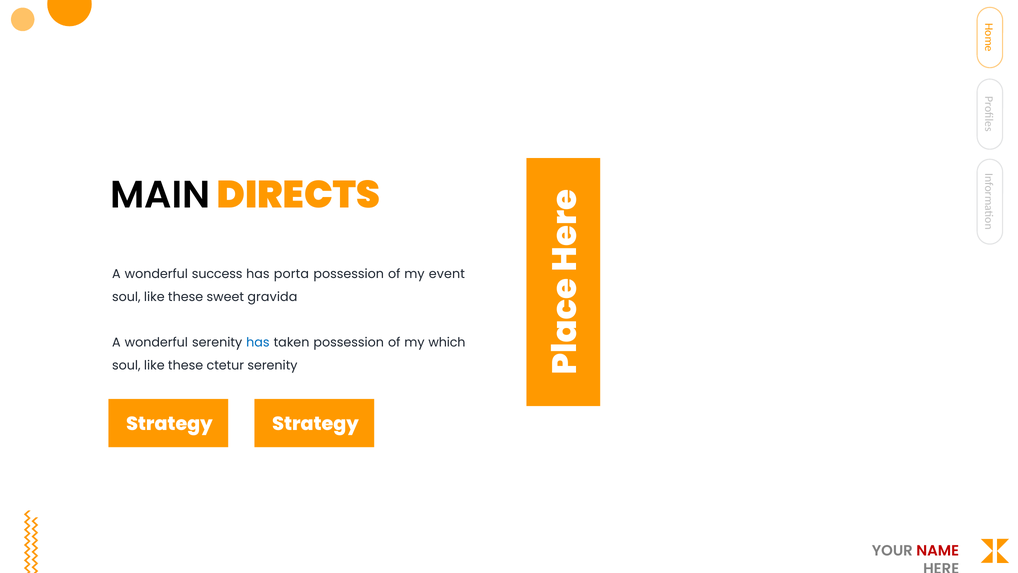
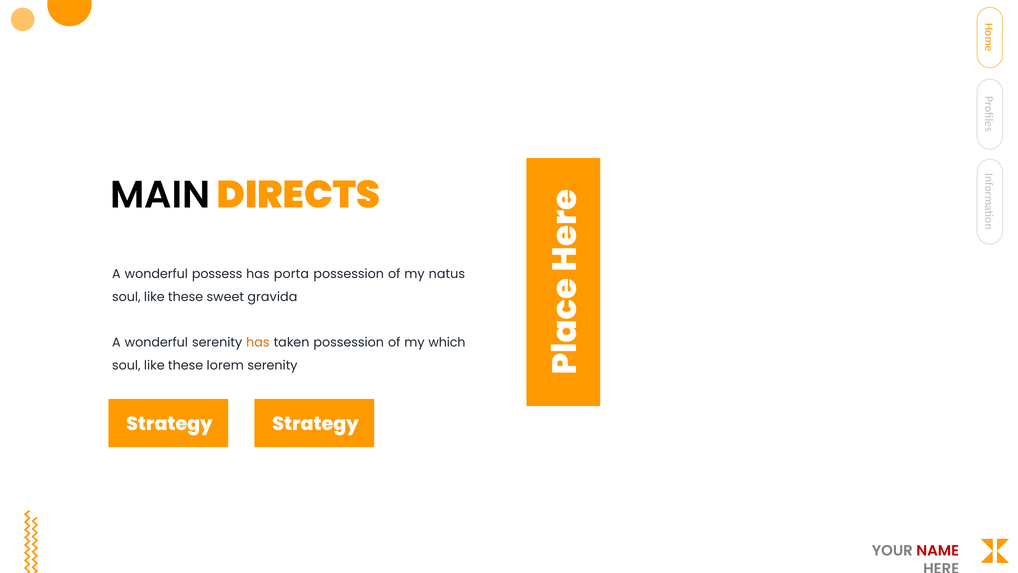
success: success -> possess (217, 274)
event: event -> natus (447, 274)
has colour: blue -> orange (258, 343)
ctetur: ctetur -> lorem (225, 365)
